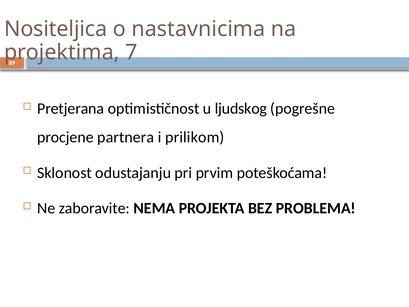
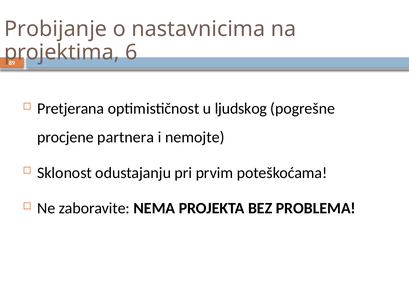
Nositeljica: Nositeljica -> Probijanje (56, 29)
7: 7 -> 6 (131, 52)
prilikom: prilikom -> nemojte (195, 137)
